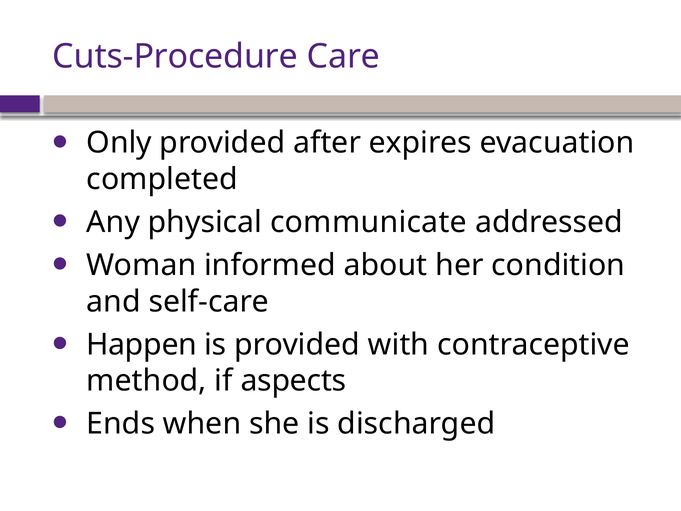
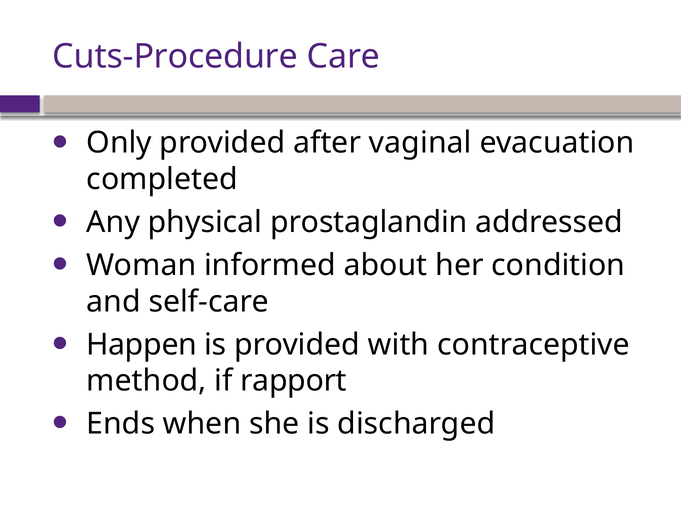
expires: expires -> vaginal (420, 143)
communicate: communicate -> prostaglandin (369, 222)
aspects: aspects -> rapport (293, 381)
